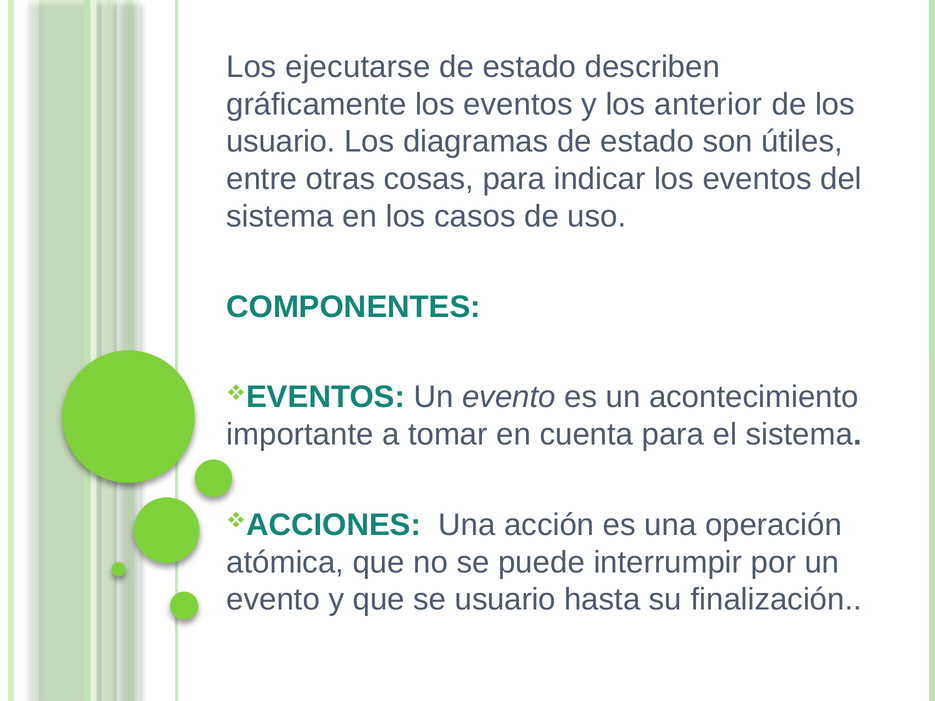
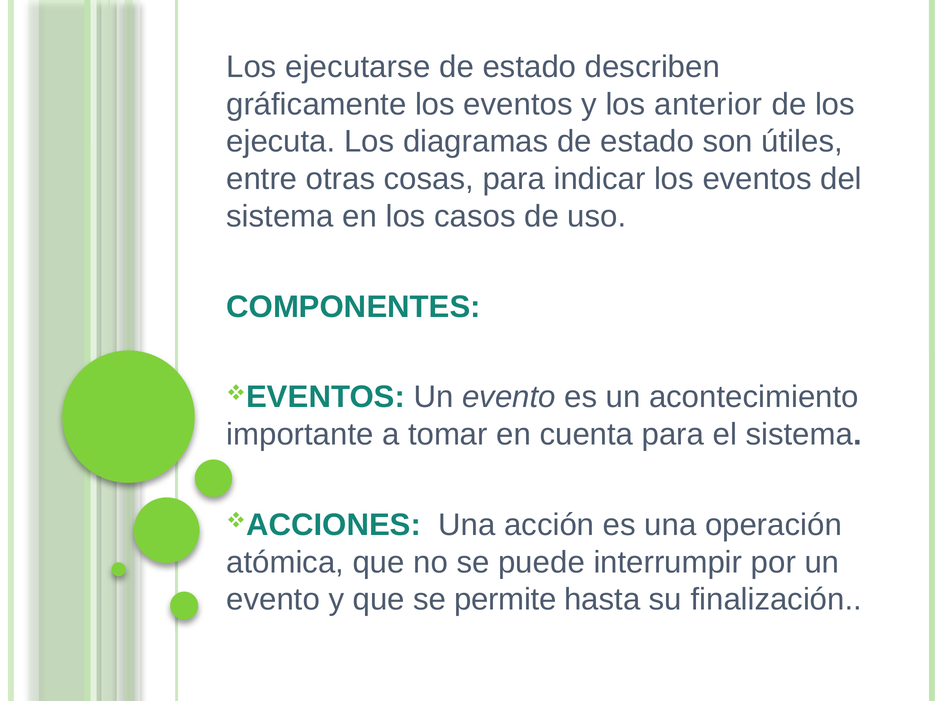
usuario: usuario -> ejecuta (281, 142)
se usuario: usuario -> permite (505, 600)
